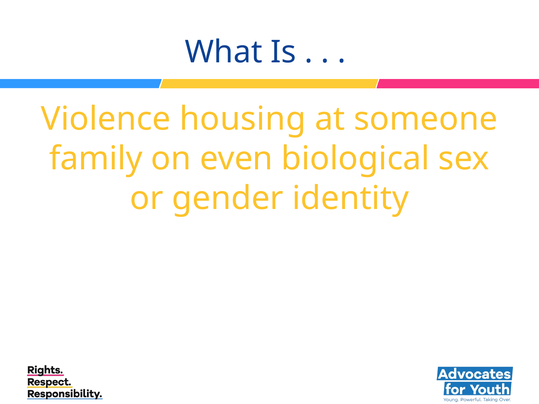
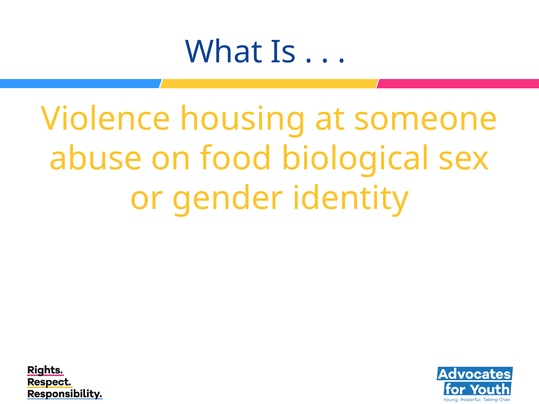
family: family -> abuse (96, 159)
even: even -> food (236, 159)
